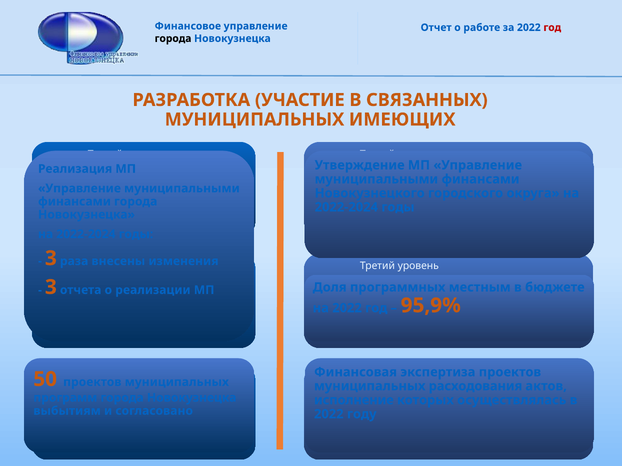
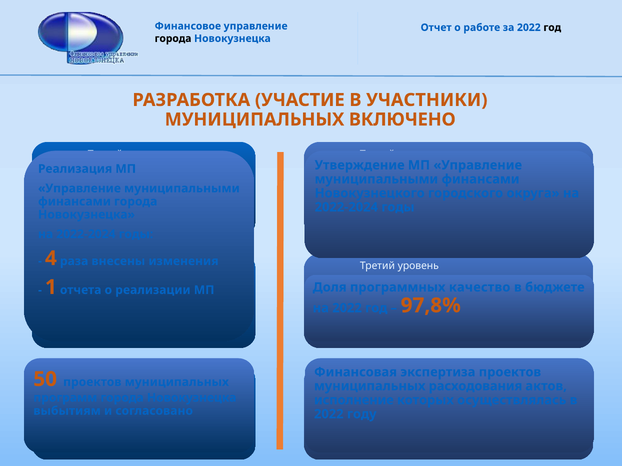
год colour: red -> black (552, 28)
СВЯЗАННЫХ: СВЯЗАННЫХ -> УЧАСТНИКИ (427, 100)
ИМЕЮЩИХ: ИМЕЮЩИХ -> ВКЛЮЧЕНО (402, 120)
3: 3 -> 4 (51, 259)
местным: местным -> качество (480, 288)
3: 3 -> 1 (51, 287)
95,9%: 95,9% -> 97,8% (431, 306)
